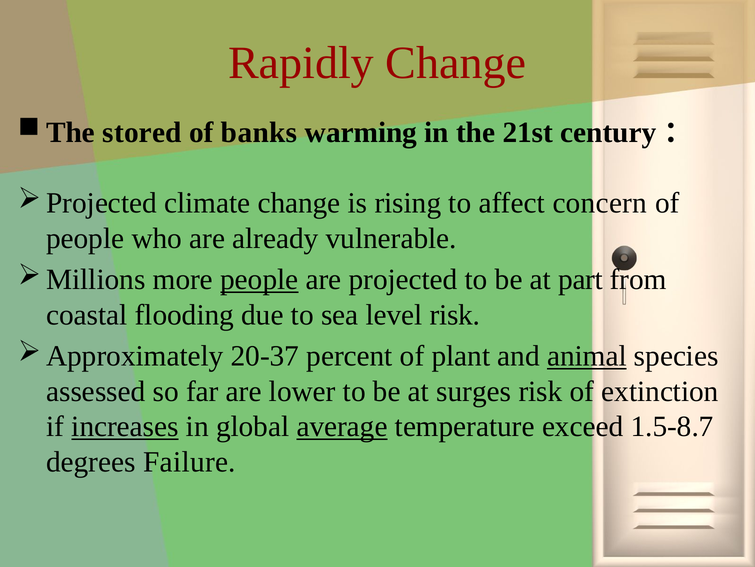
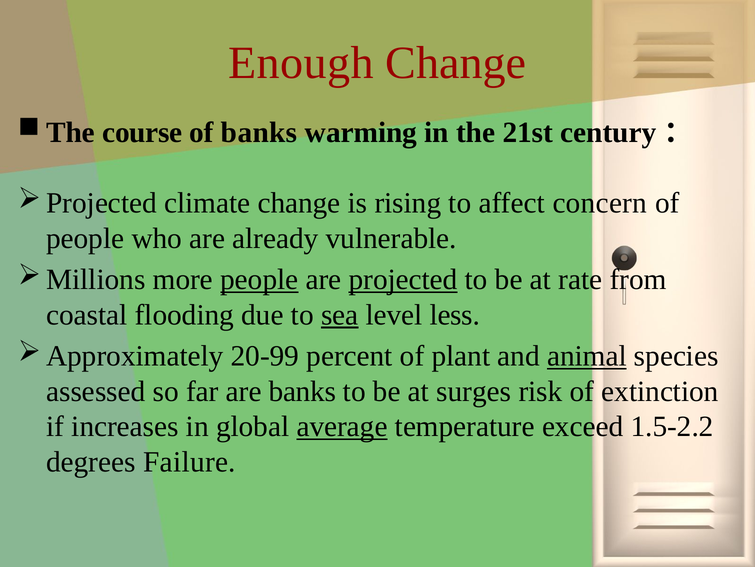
Rapidly: Rapidly -> Enough (301, 63)
stored: stored -> course (142, 132)
projected underline: none -> present (403, 279)
part: part -> rate (580, 279)
sea underline: none -> present (340, 314)
level risk: risk -> less (455, 314)
20-37: 20-37 -> 20-99 (265, 356)
are lower: lower -> banks (302, 391)
increases underline: present -> none (125, 426)
1.5-8.7: 1.5-8.7 -> 1.5-2.2 (672, 426)
